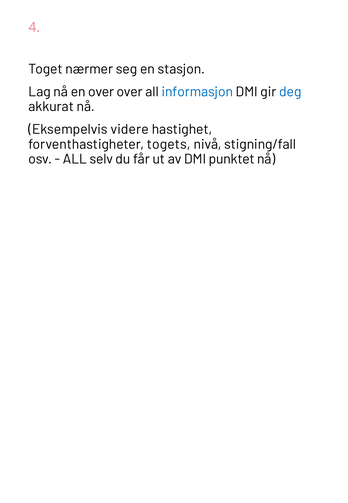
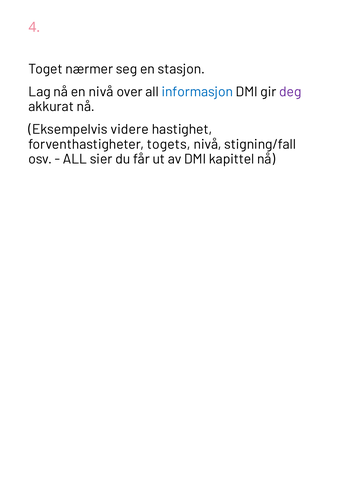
en over: over -> nivå (101, 92)
deg colour: blue -> purple (290, 92)
selv: selv -> sier (101, 159)
punktet: punktet -> kapittel (232, 159)
